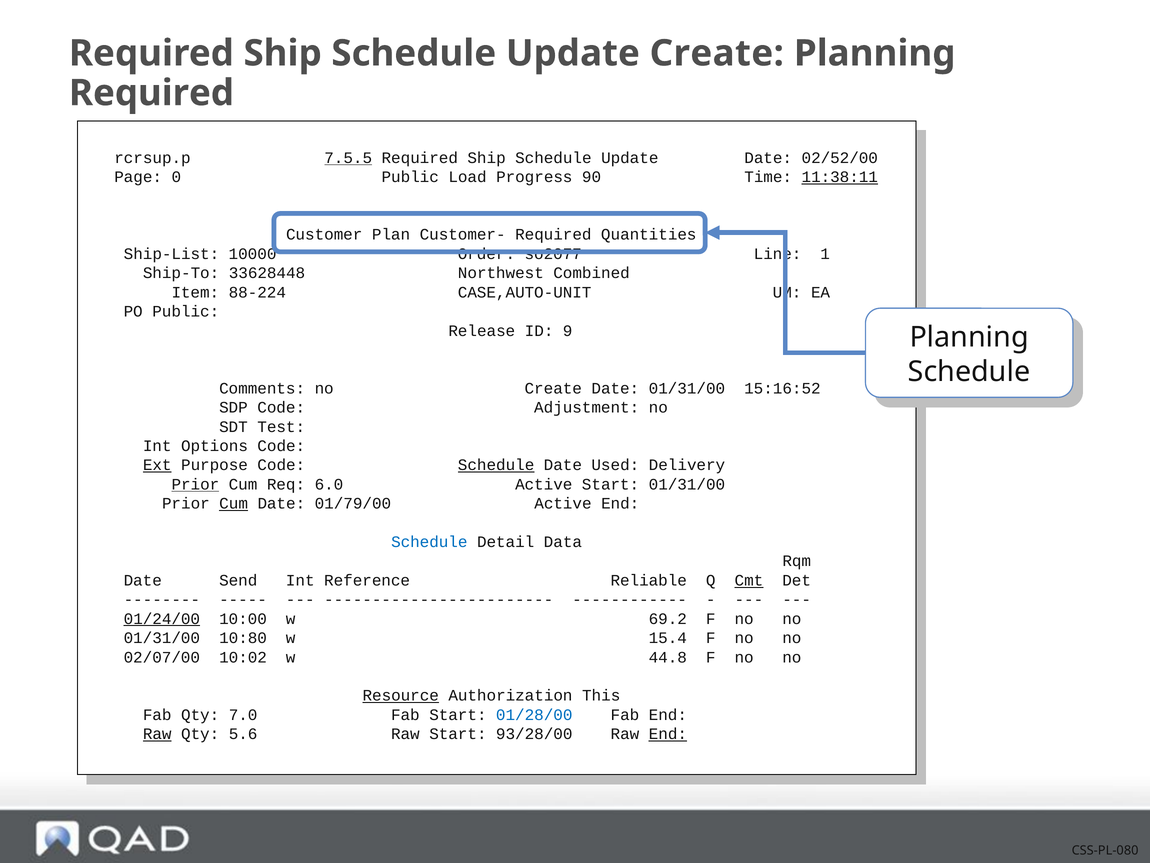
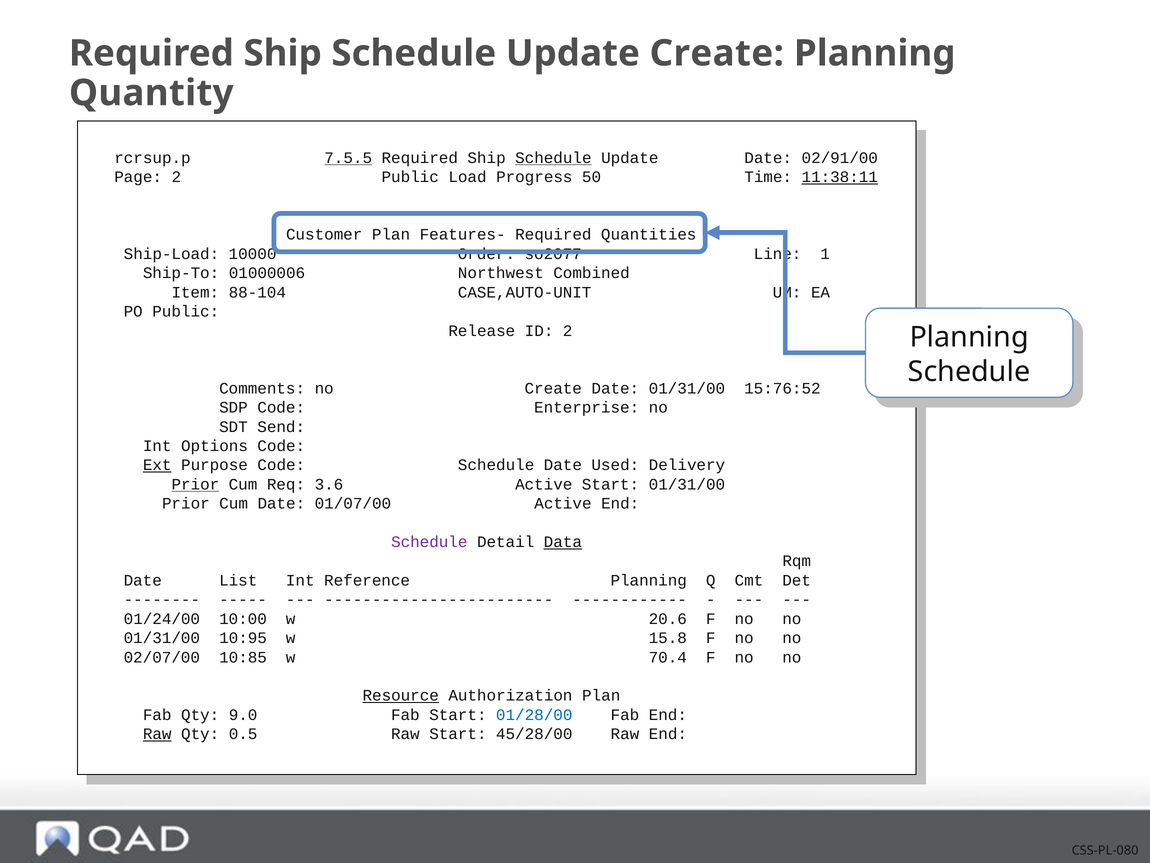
Required: Required -> Quantity (151, 93)
Schedule underline: none -> present (553, 158)
02/52/00: 02/52/00 -> 02/91/00 (840, 158)
Page 0: 0 -> 2 (176, 177)
90: 90 -> 50 (592, 177)
Customer-: Customer- -> Features- (463, 235)
Ship-List: Ship-List -> Ship-Load (171, 254)
33628448: 33628448 -> 01000006 (267, 273)
88-224: 88-224 -> 88-104 (257, 292)
ID 9: 9 -> 2 (568, 331)
15:16:52: 15:16:52 -> 15:76:52 (782, 388)
Adjustment: Adjustment -> Enterprise (587, 407)
Test: Test -> Send (281, 427)
Schedule underline: present -> none (496, 465)
6.0: 6.0 -> 3.6 (329, 484)
Cum underline: present -> none (234, 503)
01/79/00: 01/79/00 -> 01/07/00 (353, 503)
Schedule colour: blue -> purple (429, 542)
Data underline: none -> present (563, 542)
Send: Send -> List (238, 580)
Reference Reliable: Reliable -> Planning (649, 580)
Cmt underline: present -> none (749, 580)
01/24/00 underline: present -> none (162, 618)
69.2: 69.2 -> 20.6 (668, 618)
10:80: 10:80 -> 10:95 (243, 638)
15.4: 15.4 -> 15.8 (668, 638)
10:02: 10:02 -> 10:85 (243, 657)
44.8: 44.8 -> 70.4 (668, 657)
Authorization This: This -> Plan (601, 695)
7.0: 7.0 -> 9.0 (243, 714)
5.6: 5.6 -> 0.5 (243, 734)
93/28/00: 93/28/00 -> 45/28/00 (534, 734)
End underline: present -> none (668, 734)
